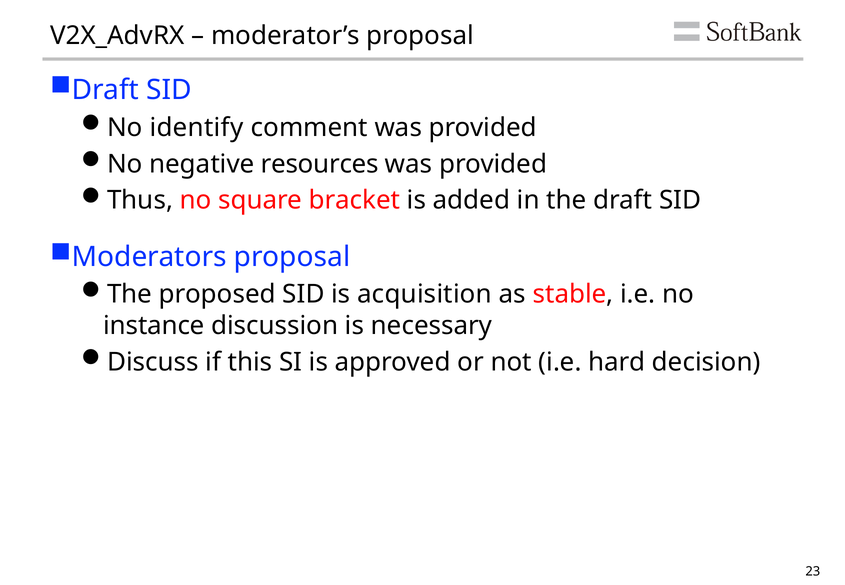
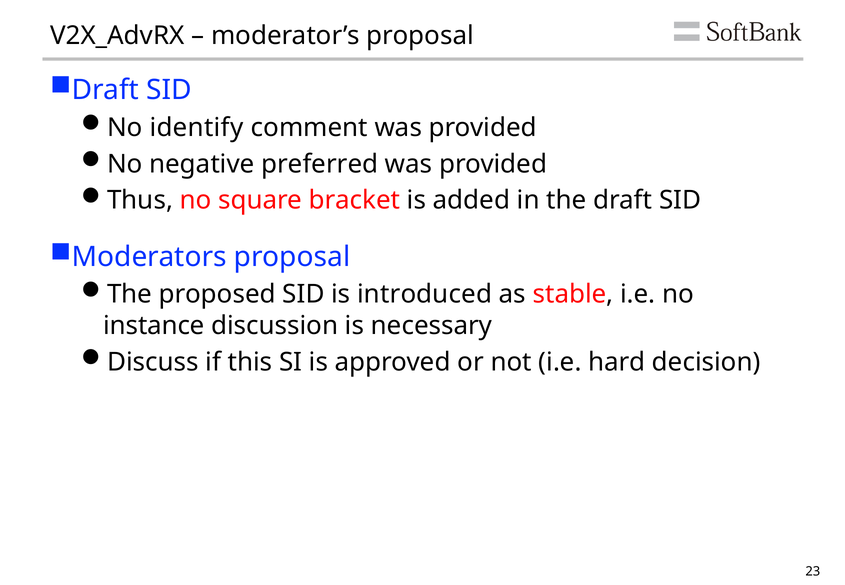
resources: resources -> preferred (320, 164)
acquisition: acquisition -> introduced (425, 294)
